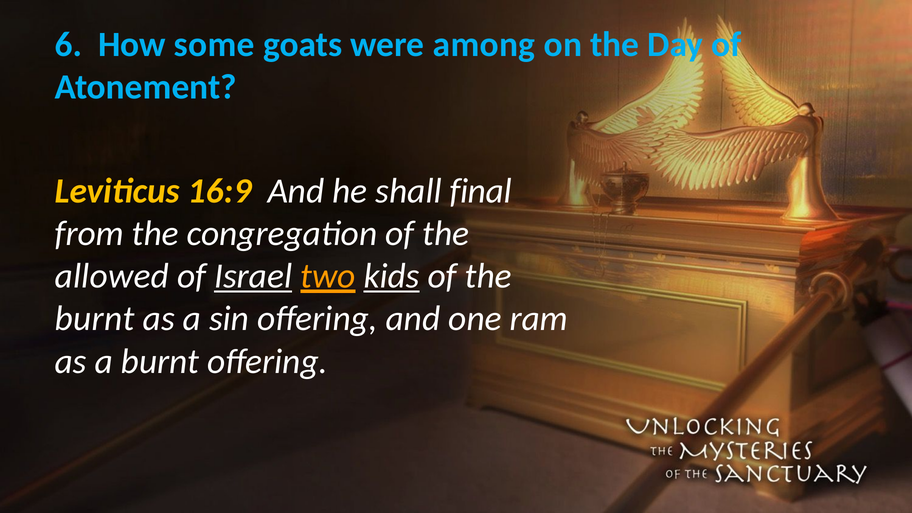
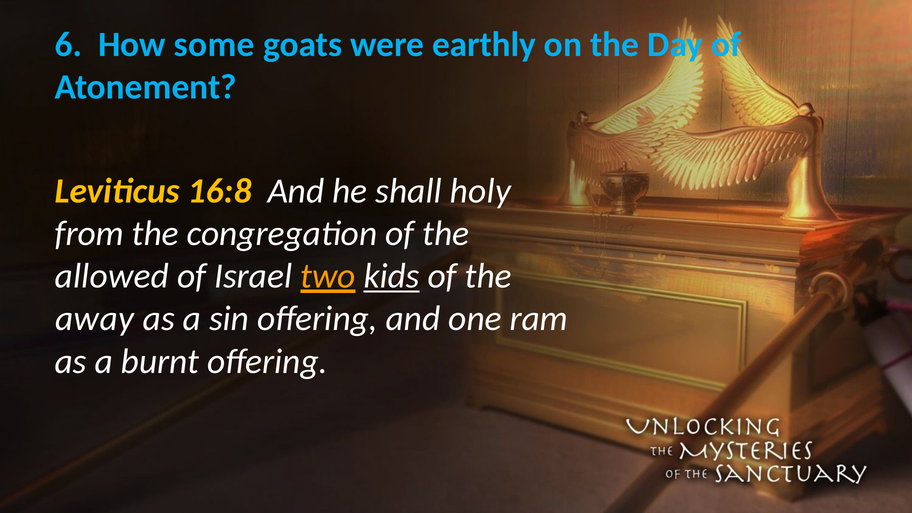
among: among -> earthly (484, 44)
16:9: 16:9 -> 16:8 (220, 191)
final: final -> holy (480, 191)
Israel underline: present -> none (253, 276)
burnt: burnt -> away (95, 319)
